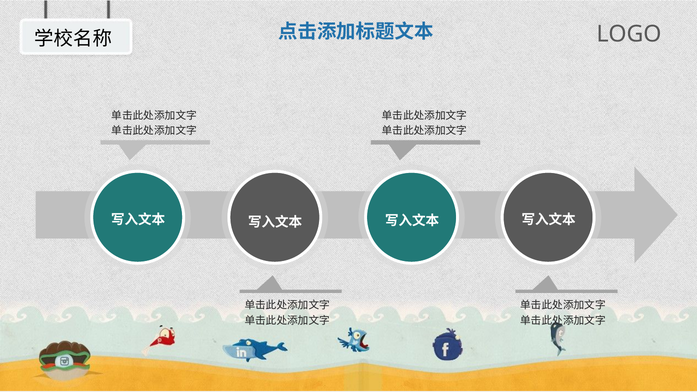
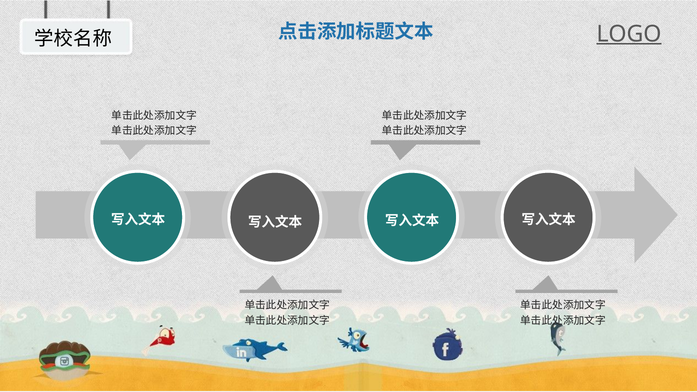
LOGO underline: none -> present (629, 34)
